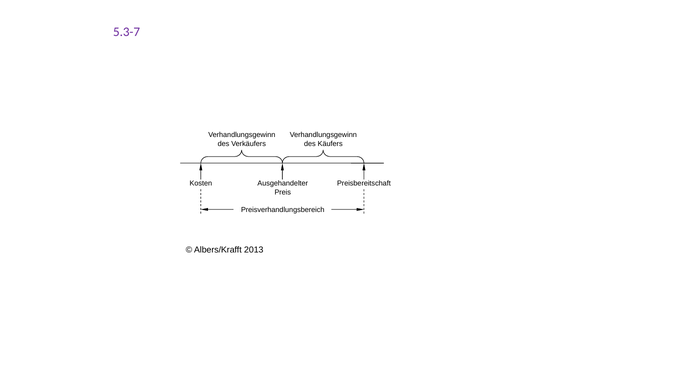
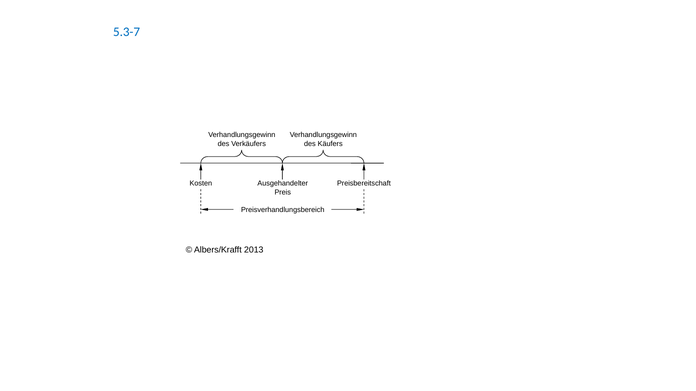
5.3-7 colour: purple -> blue (127, 32)
